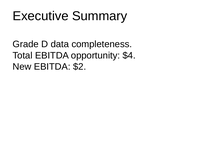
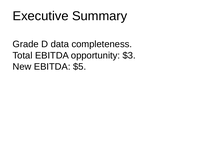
$4: $4 -> $3 (129, 56)
$2: $2 -> $5 (80, 67)
